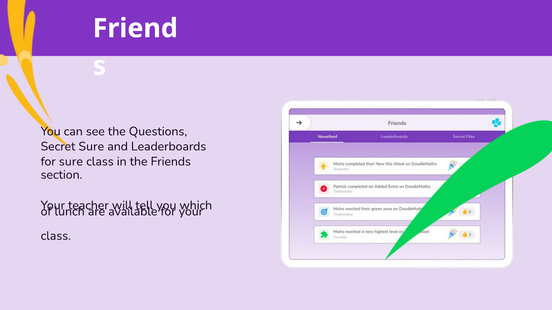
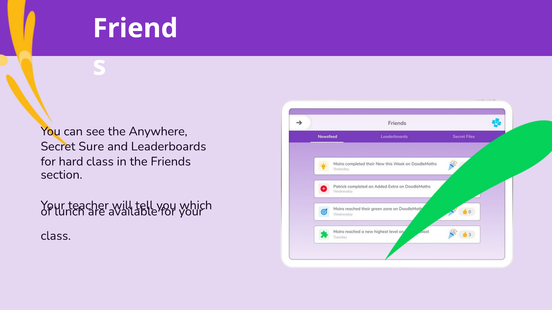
Questions: Questions -> Anywhere (158, 132)
for sure: sure -> hard (71, 162)
